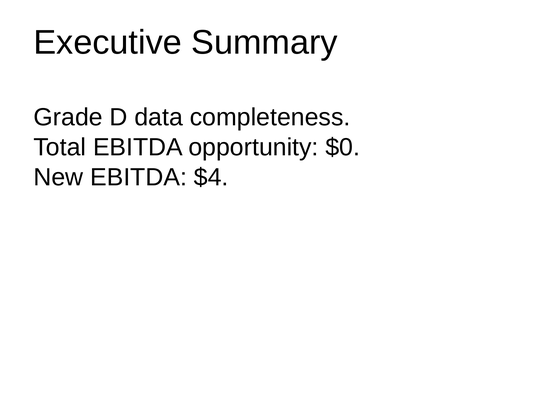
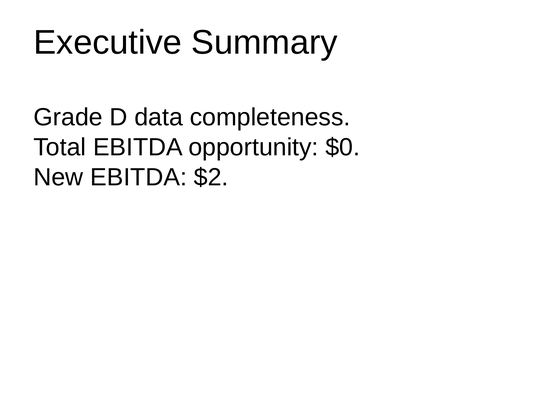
$4: $4 -> $2 (211, 177)
